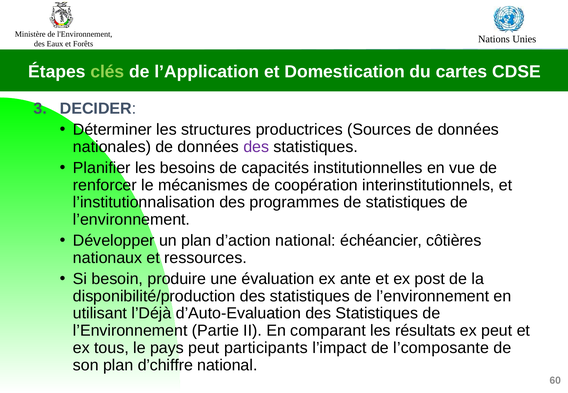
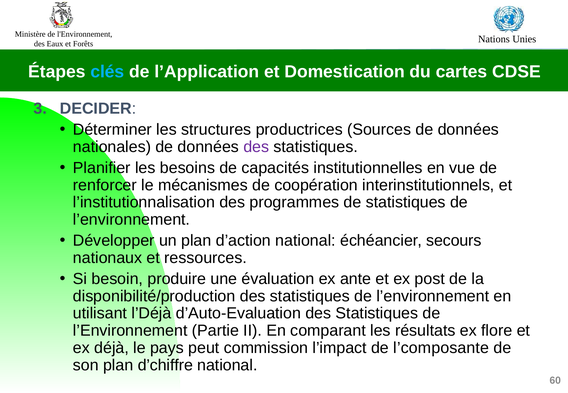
clés colour: light green -> light blue (107, 72)
côtières: côtières -> secours (454, 241)
ex peut: peut -> flore (497, 331)
tous: tous -> déjà (112, 348)
participants: participants -> commission (266, 348)
